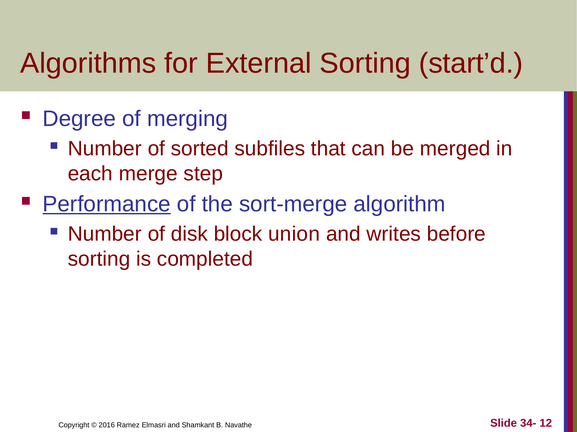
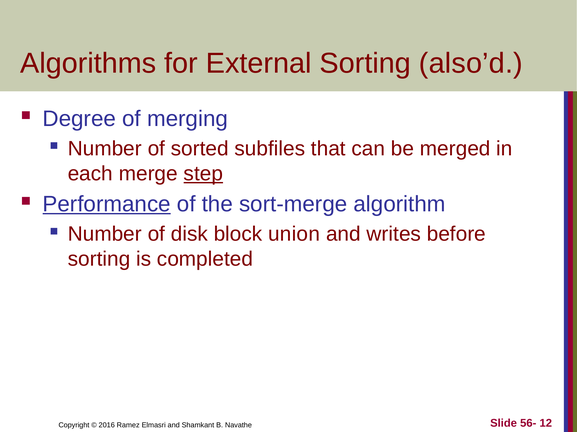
start’d: start’d -> also’d (471, 64)
step underline: none -> present (203, 174)
34-: 34- -> 56- (528, 424)
